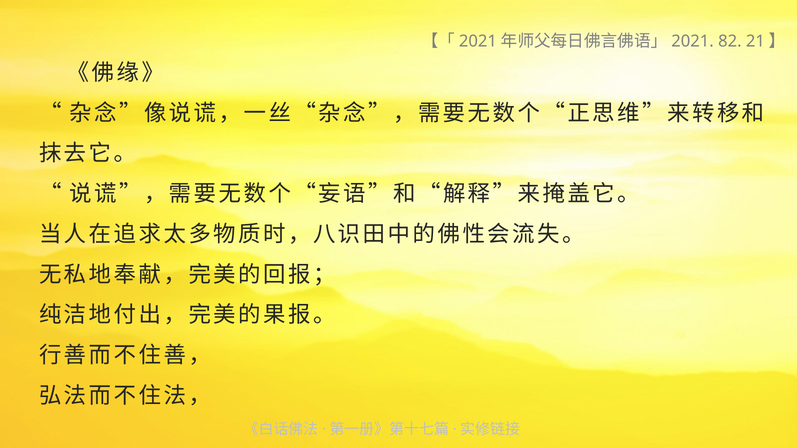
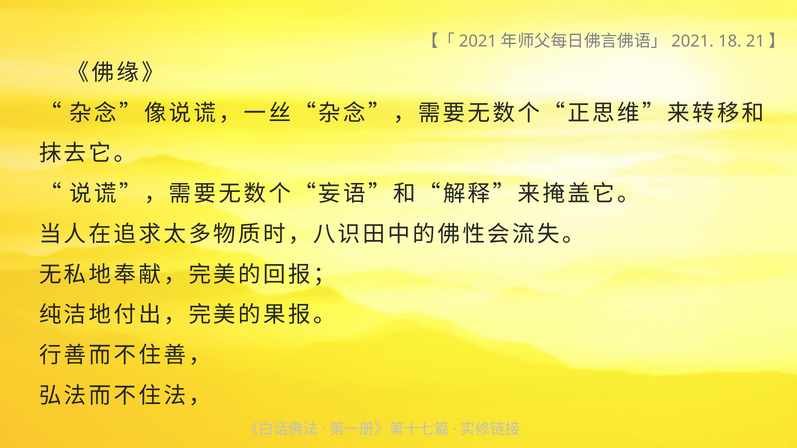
82: 82 -> 18 (730, 41)
